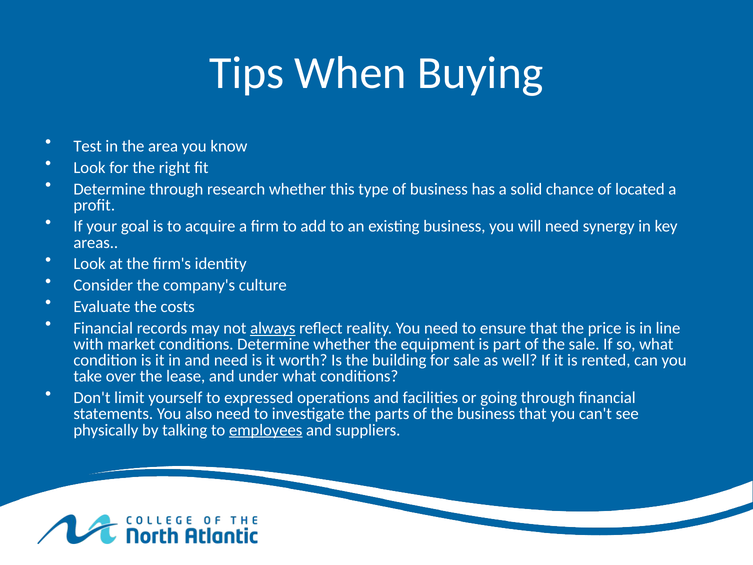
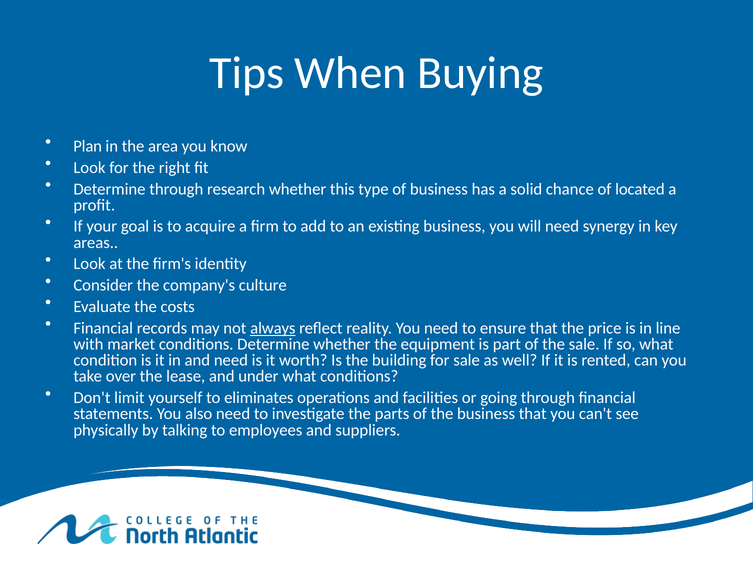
Test: Test -> Plan (88, 146)
expressed: expressed -> eliminates (259, 398)
employees underline: present -> none (266, 430)
